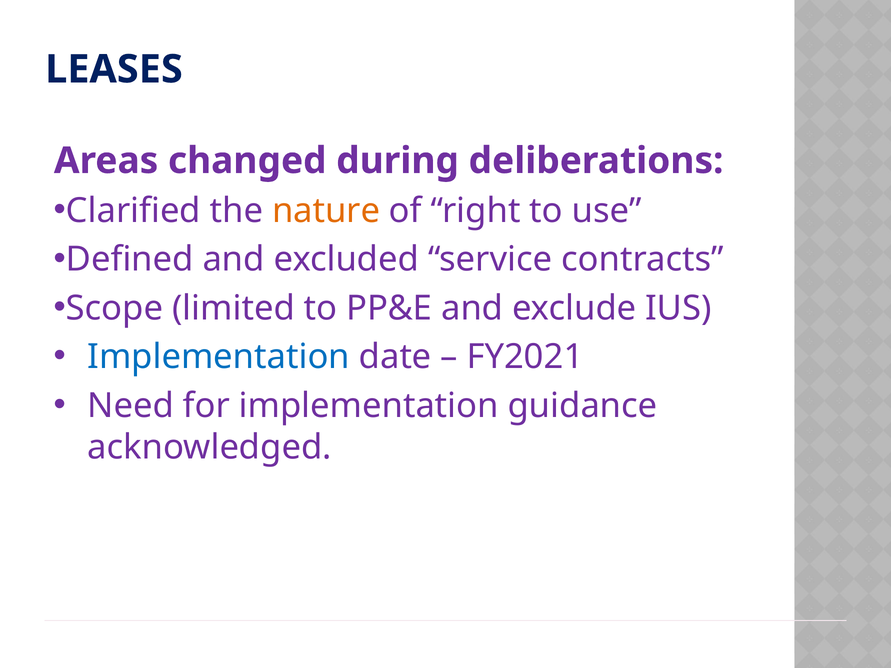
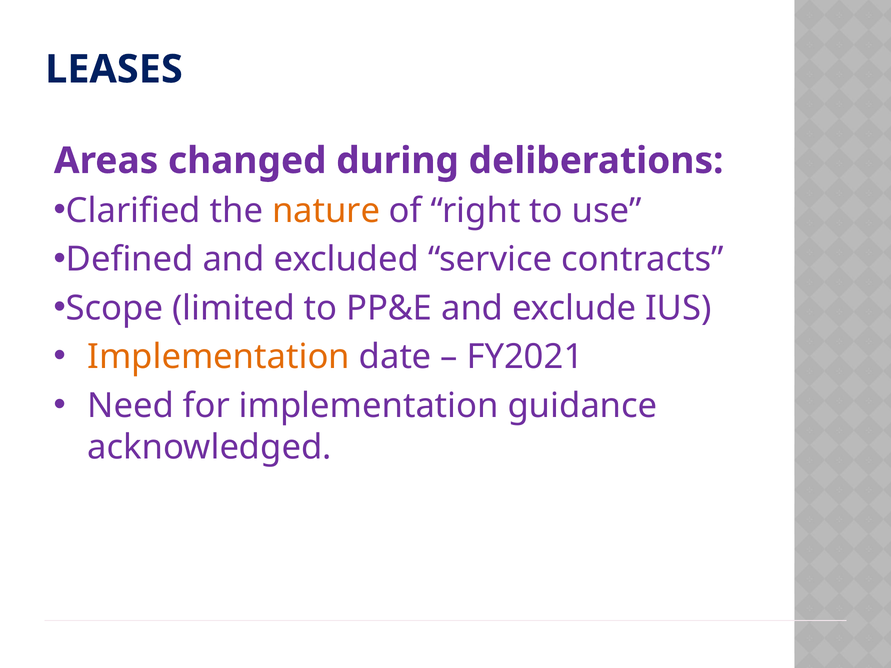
Implementation colour: blue -> orange (219, 357)
